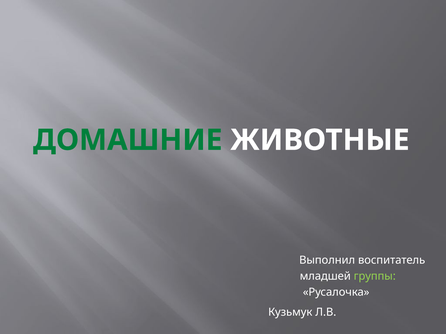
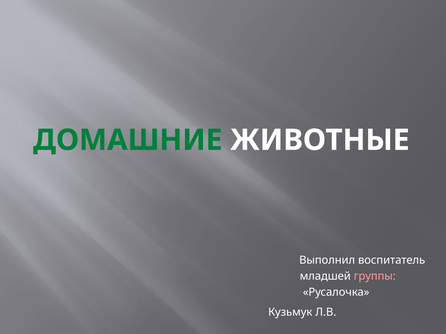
группы colour: light green -> pink (375, 277)
